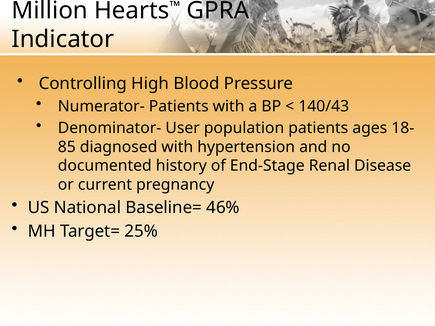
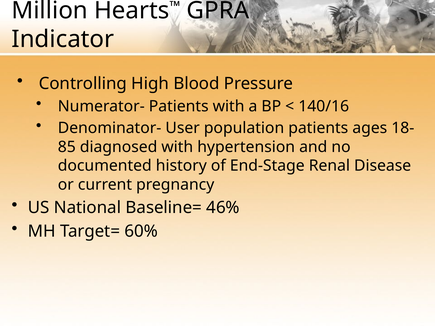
140/43: 140/43 -> 140/16 (324, 106)
25%: 25% -> 60% (141, 231)
